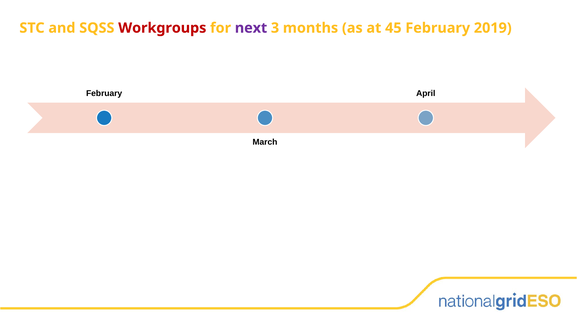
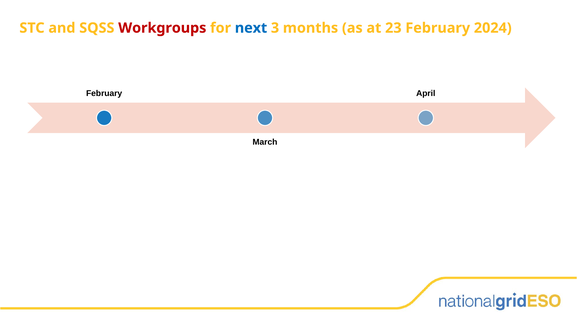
next colour: purple -> blue (251, 28)
45: 45 -> 23 (393, 28)
2019: 2019 -> 2024 (493, 28)
